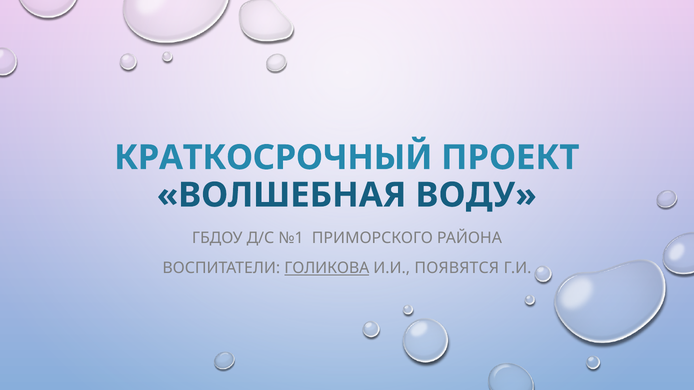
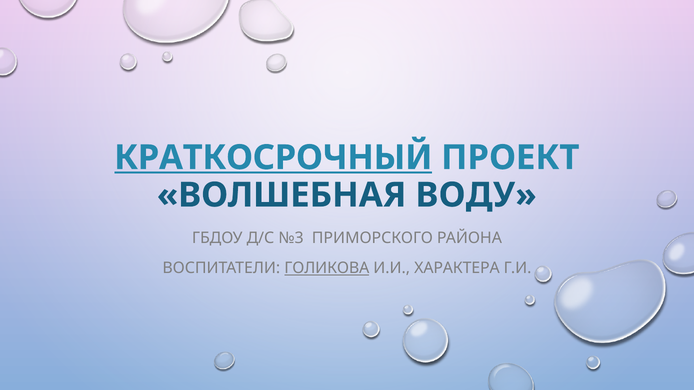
КРАТКОСРОЧНЫЙ underline: none -> present (273, 158)
№1: №1 -> №3 (291, 238)
ПОЯВЯТСЯ: ПОЯВЯТСЯ -> ХАРАКТЕРА (457, 268)
